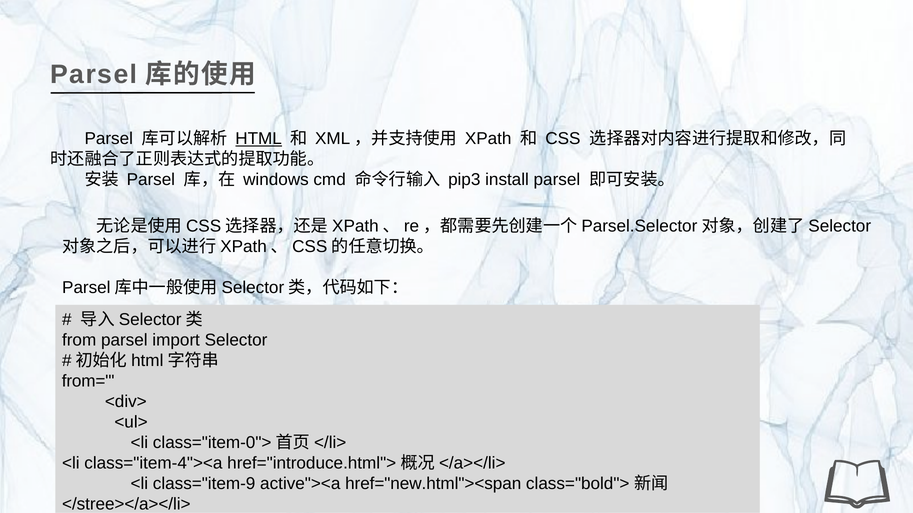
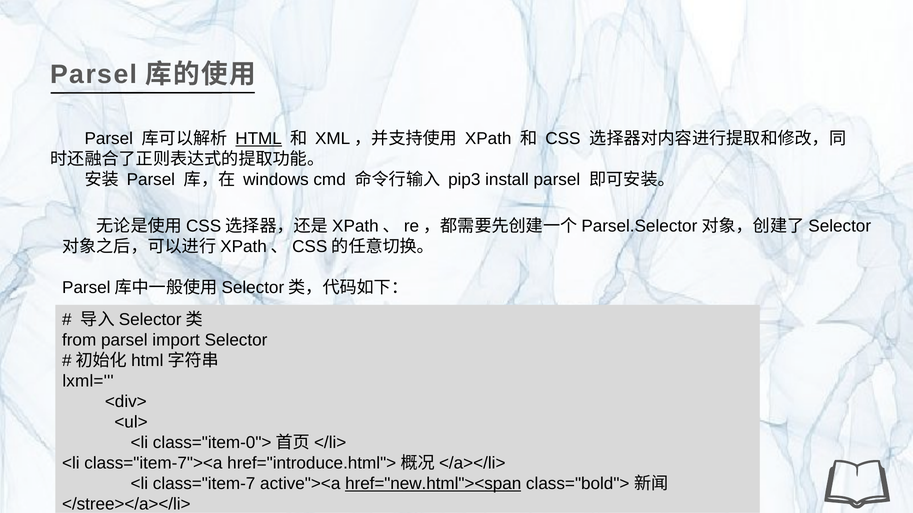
from=: from= -> lxml= (88, 382)
class="item-4"><a: class="item-4"><a -> class="item-7"><a (153, 464)
class="item-9: class="item-9 -> class="item-7 (204, 484)
href="new.html"><span underline: none -> present (433, 484)
